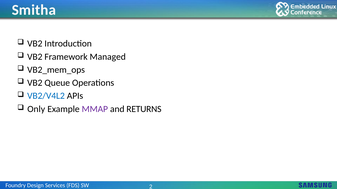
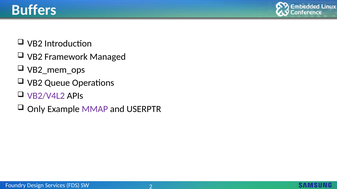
Smitha: Smitha -> Buffers (34, 10)
VB2/V4L2 colour: blue -> purple (46, 96)
RETURNS: RETURNS -> USERPTR (144, 109)
